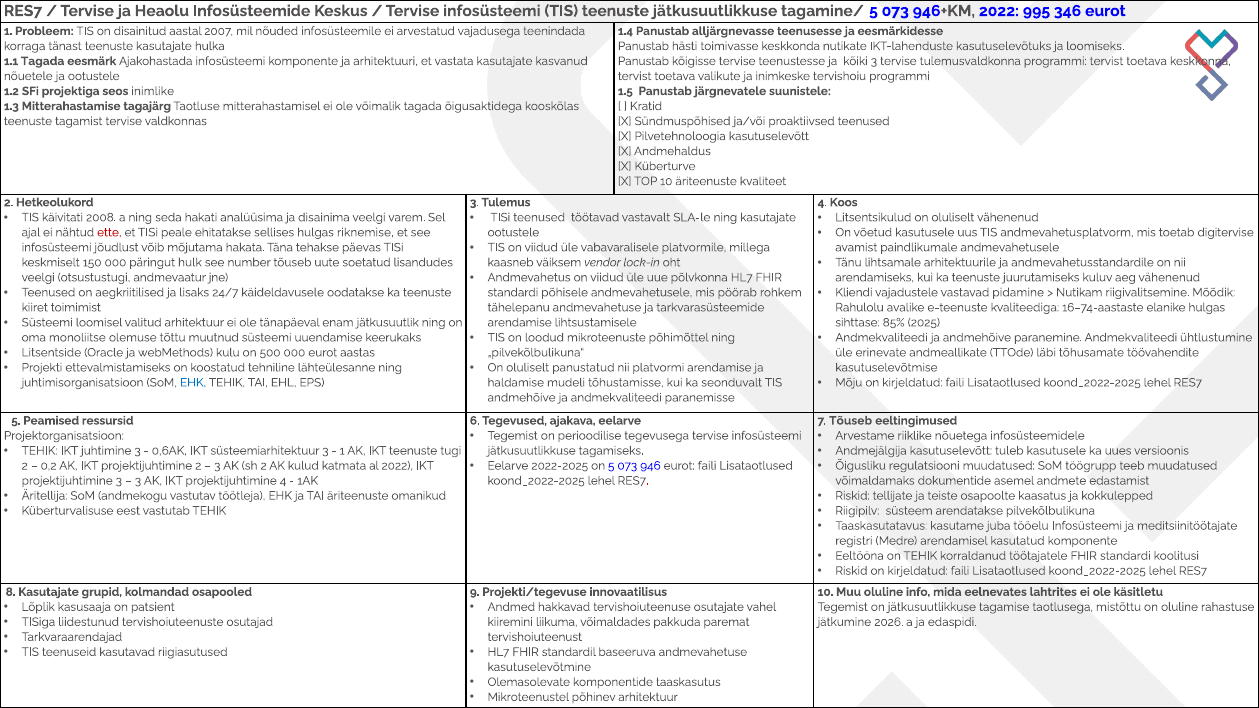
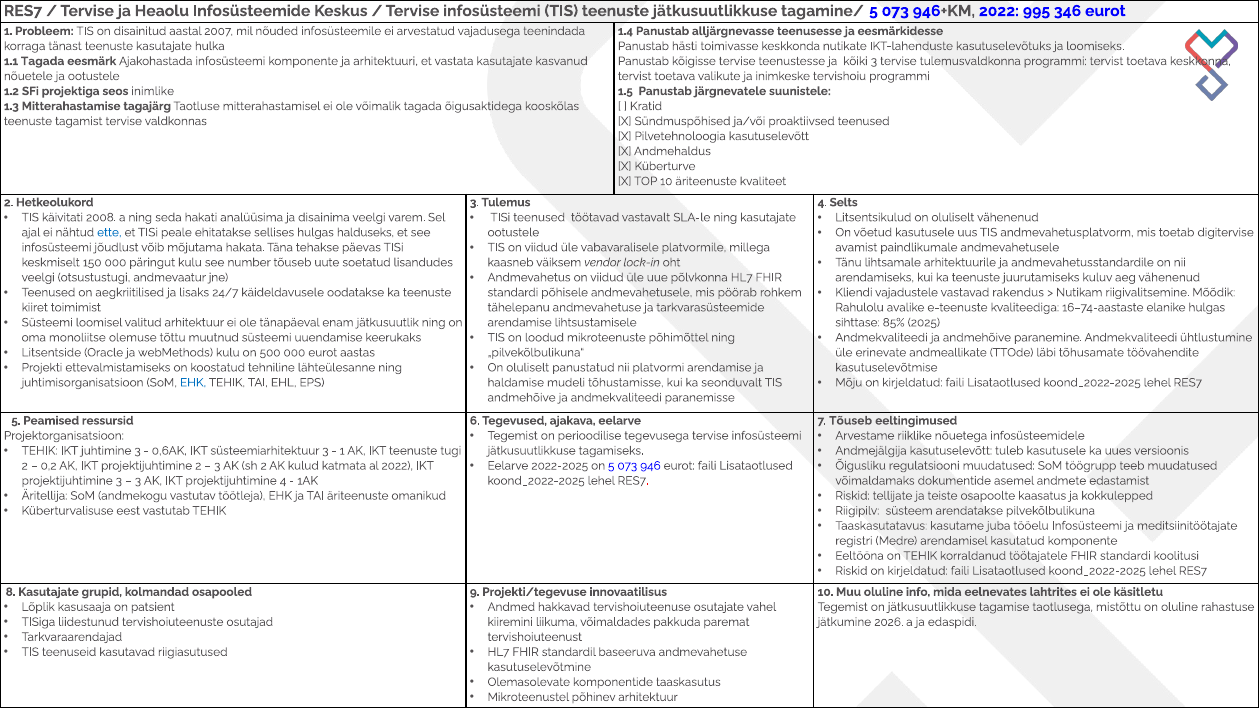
Koos: Koos -> Selts (844, 202)
ette colour: red -> blue (109, 232)
riknemise: riknemise -> halduseks (366, 232)
päringut hulk: hulk -> kulu (190, 263)
pidamine: pidamine -> rakendus (1018, 293)
